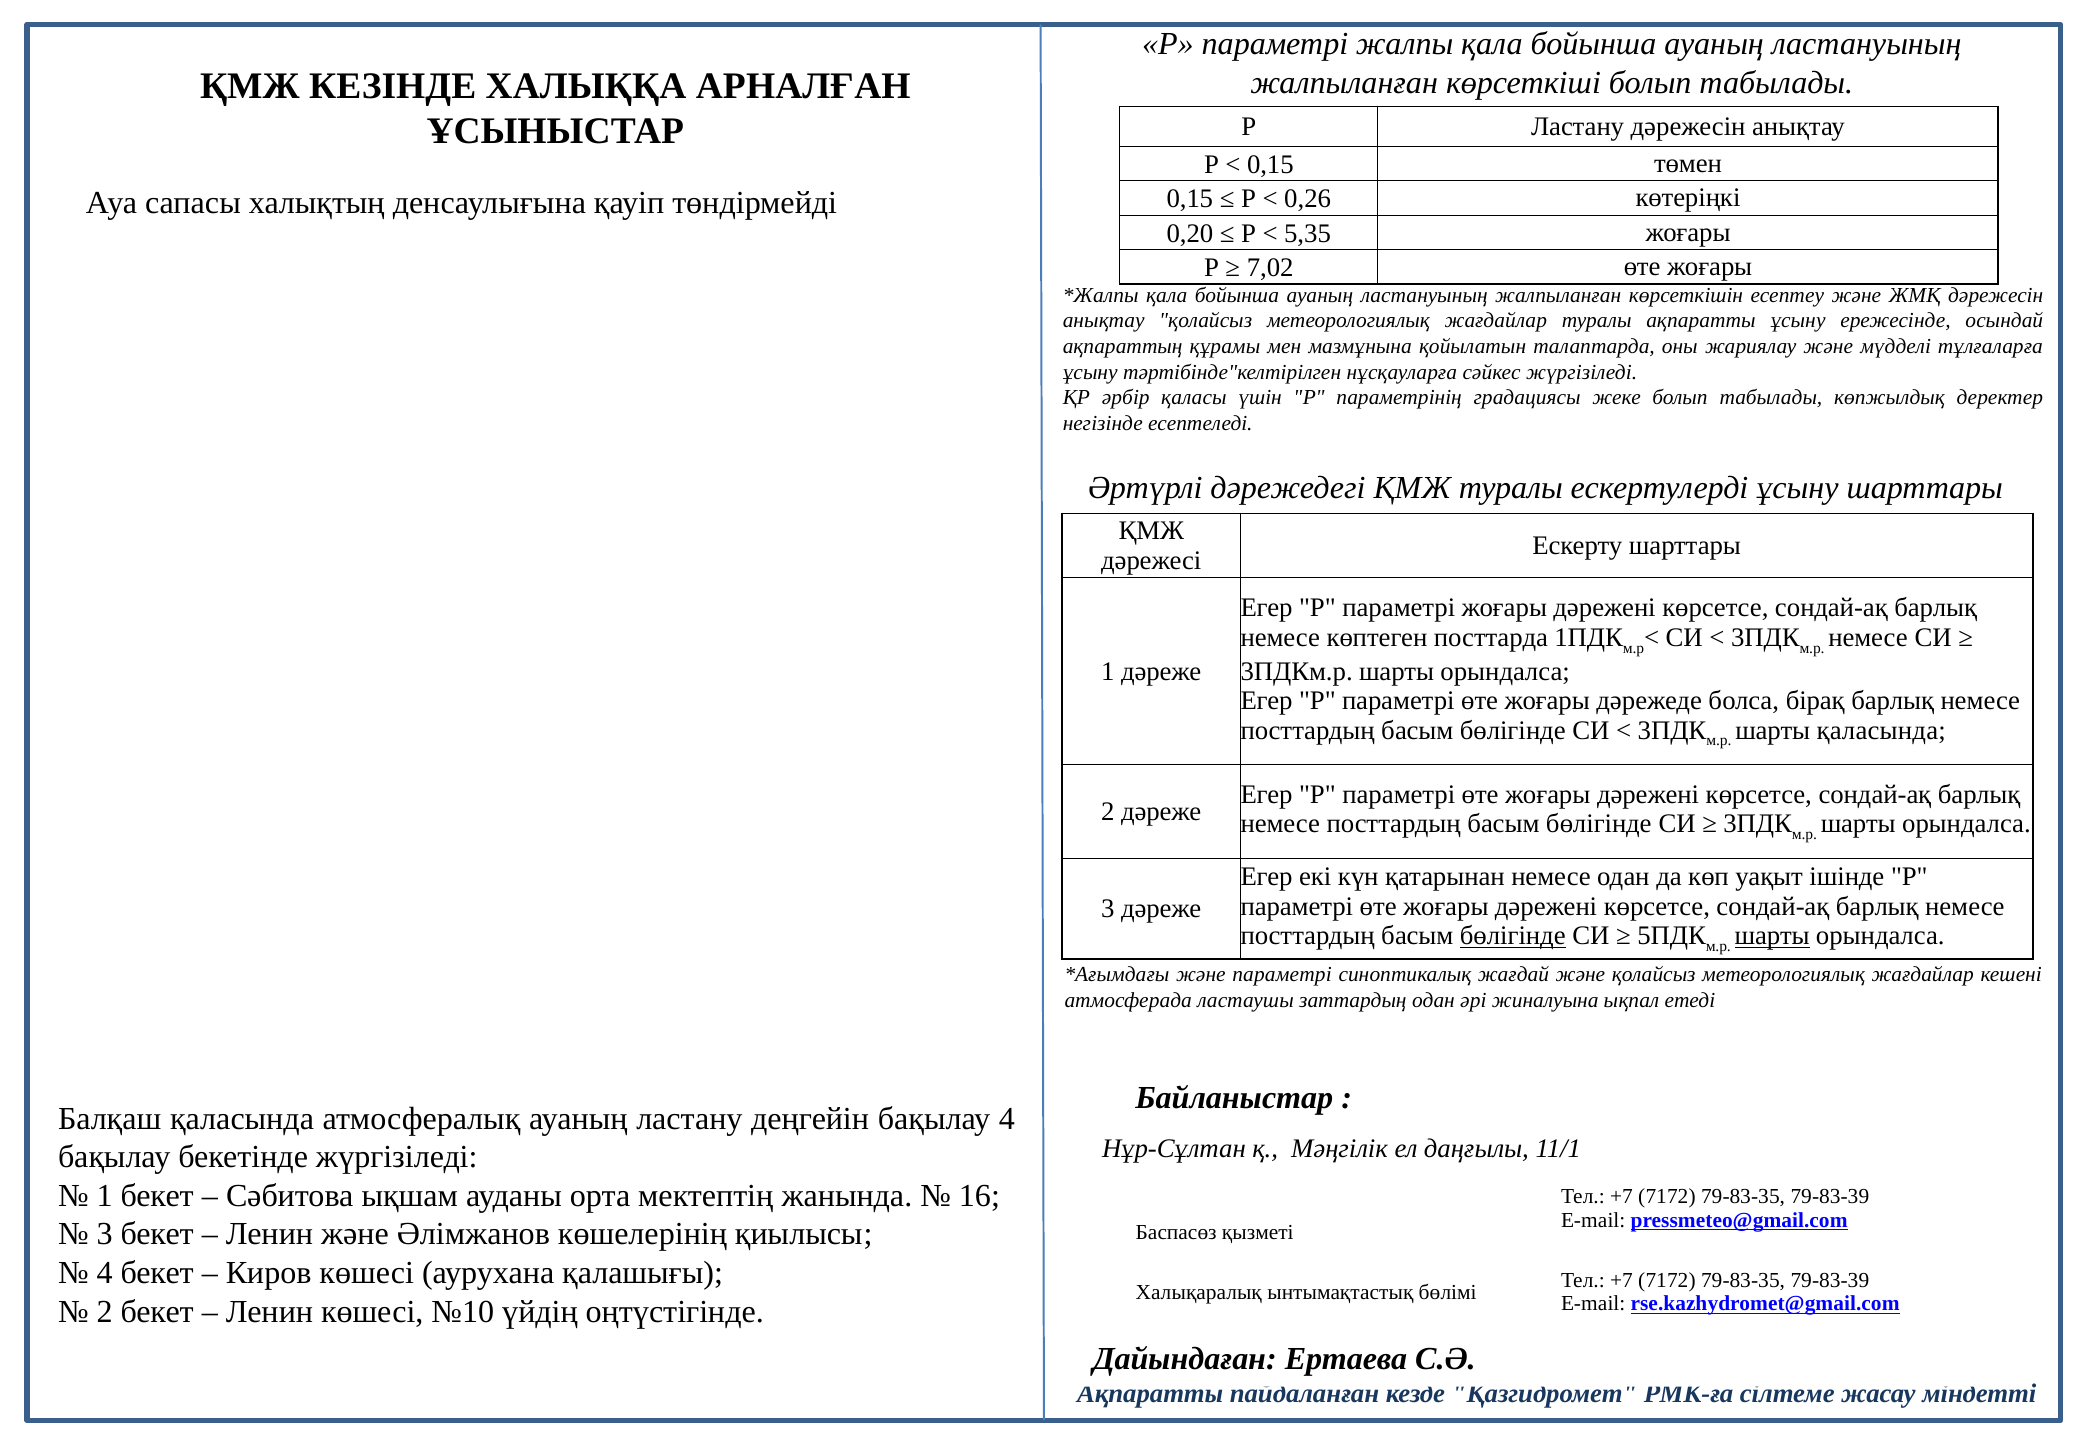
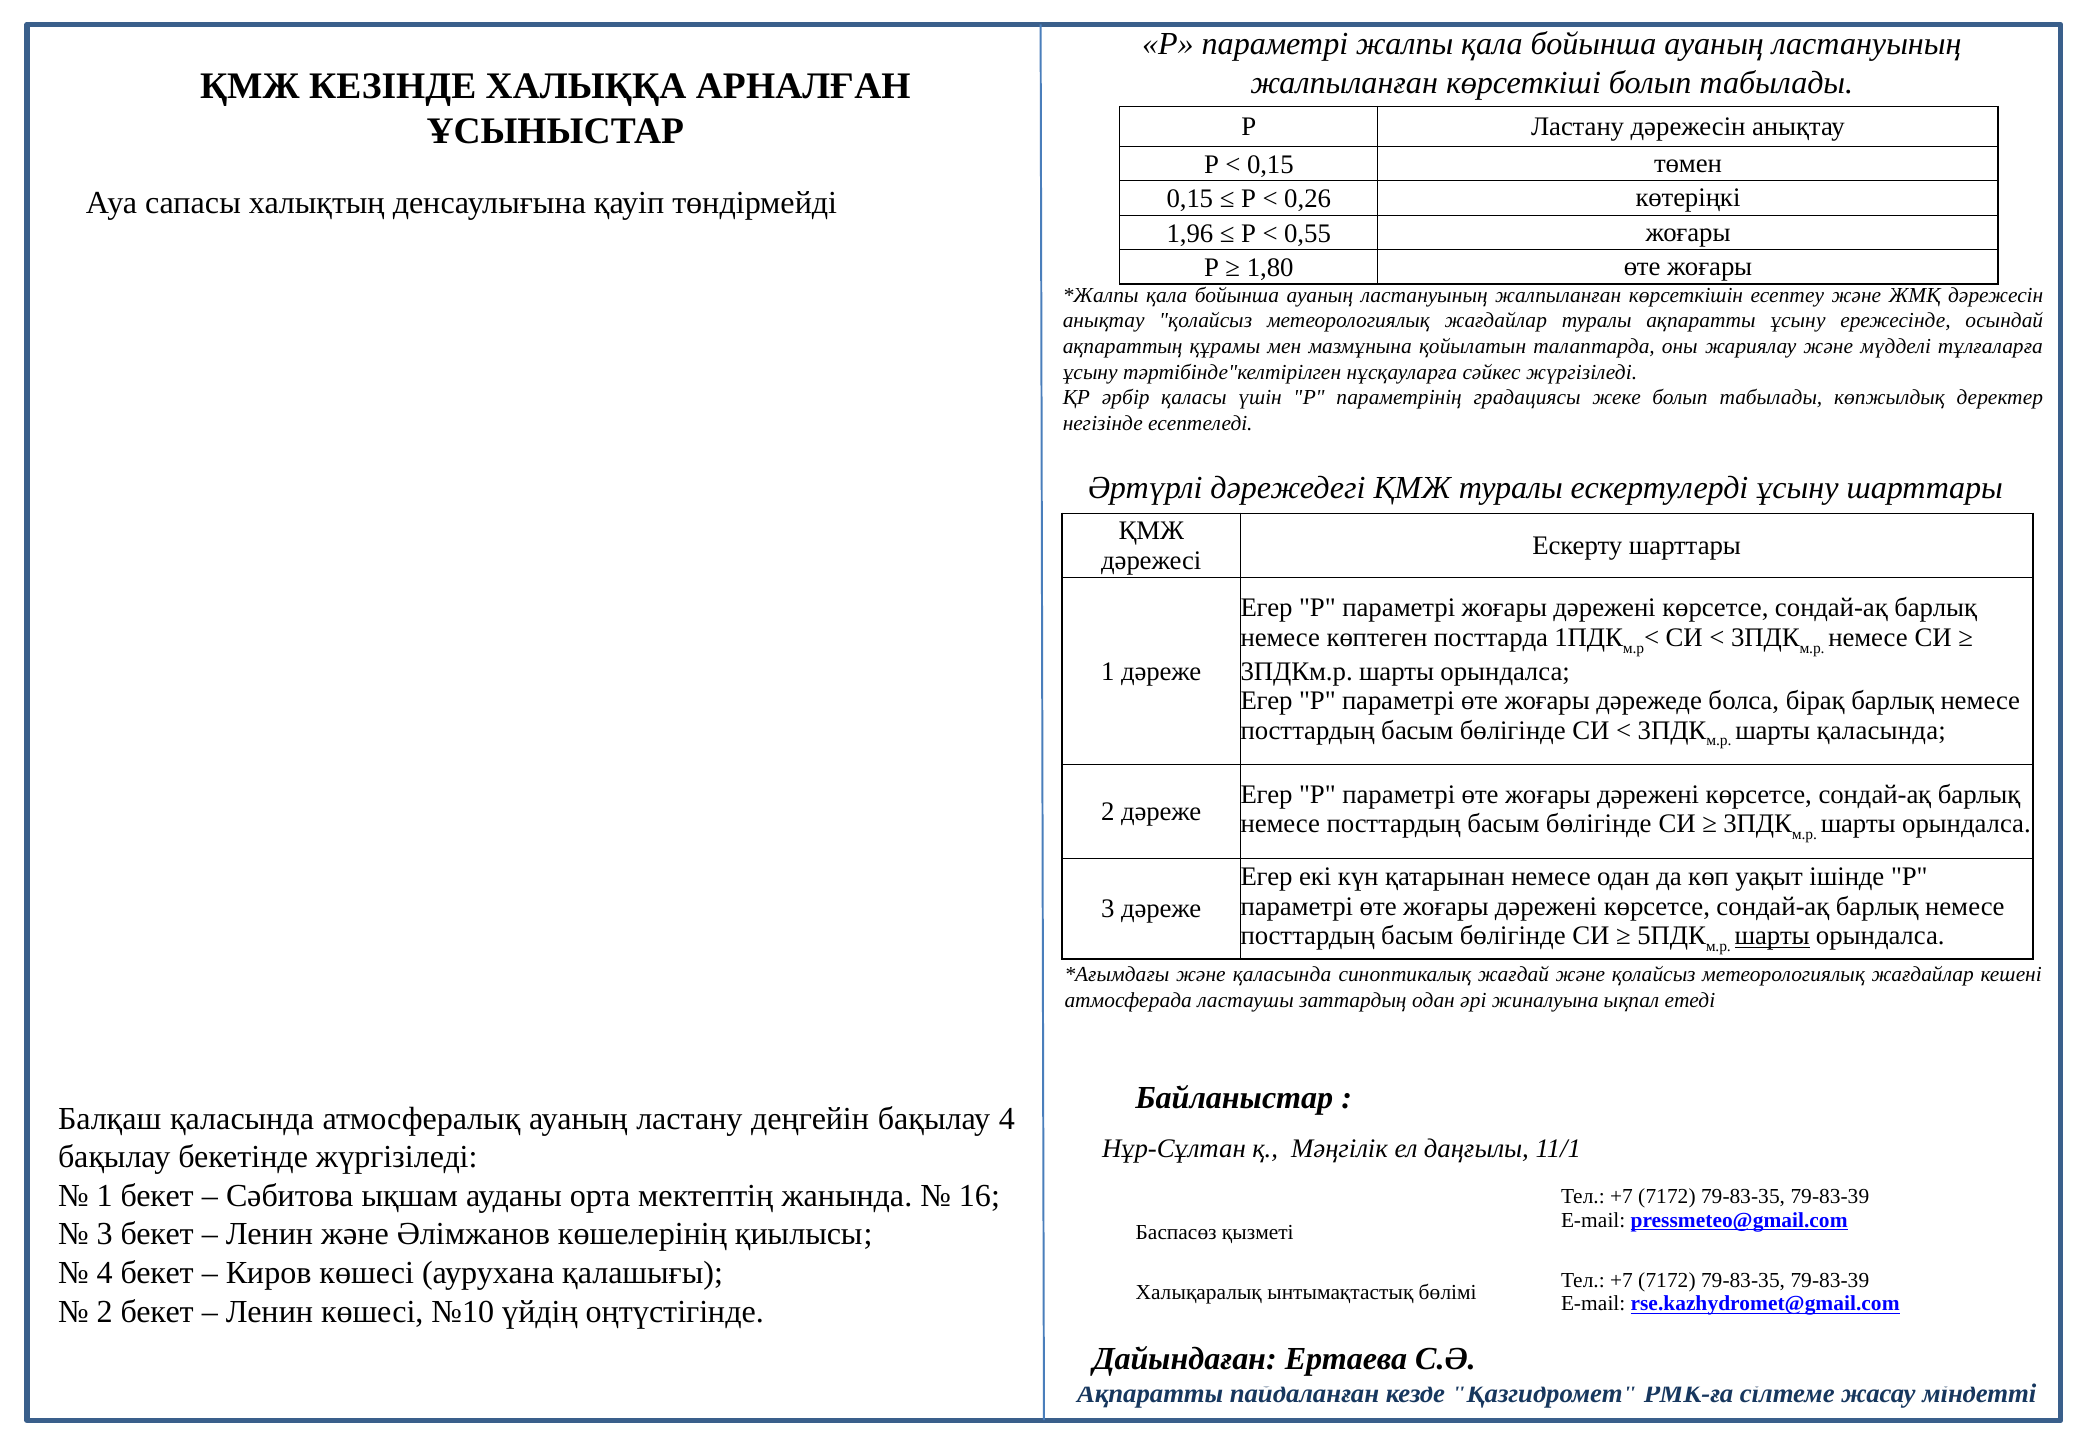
0,20: 0,20 -> 1,96 (1190, 234)
5,35: 5,35 -> 0,55 (1308, 234)
7,02: 7,02 -> 1,80 (1270, 268)
бөлігінде underline: present -> none (1513, 936)
және параметрі: параметрі -> қаласында (1282, 975)
